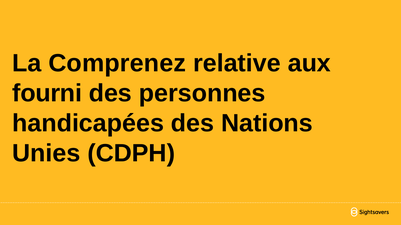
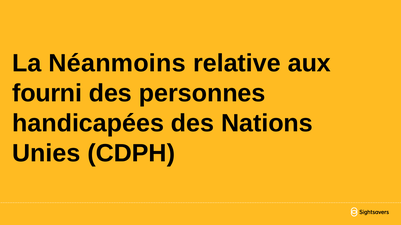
Comprenez: Comprenez -> Néanmoins (117, 63)
